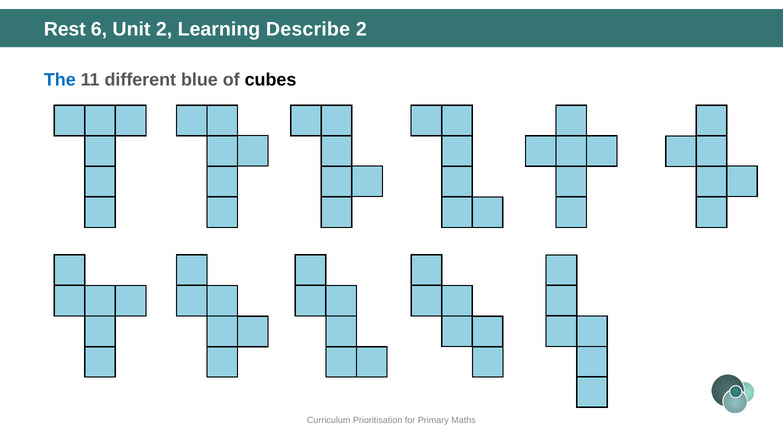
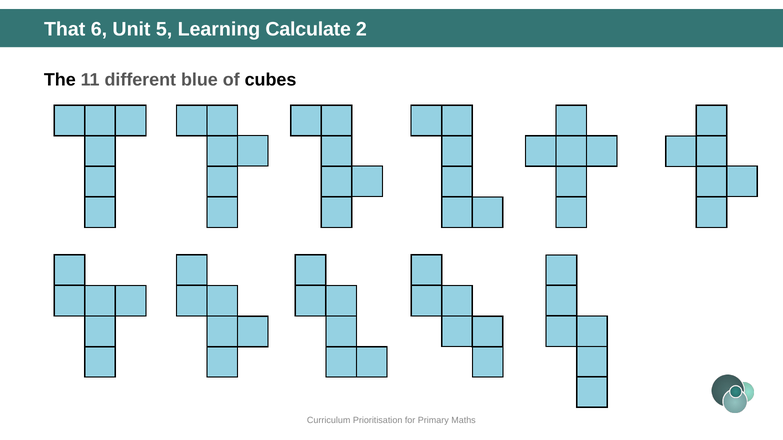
Rest: Rest -> That (65, 29)
Unit 2: 2 -> 5 (164, 29)
Describe: Describe -> Calculate (308, 29)
The colour: blue -> black (60, 80)
